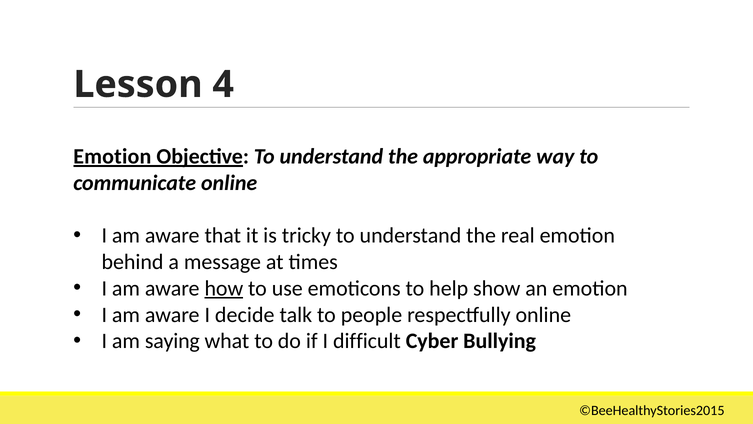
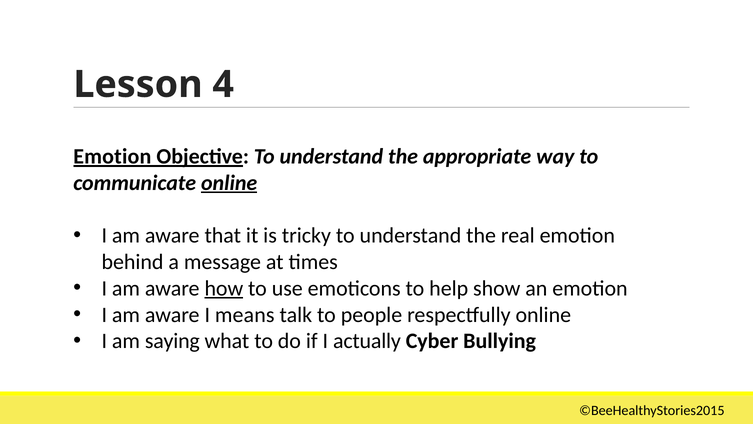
online underline: none -> present (229, 183)
decide: decide -> means (245, 314)
difficult: difficult -> actually (367, 341)
